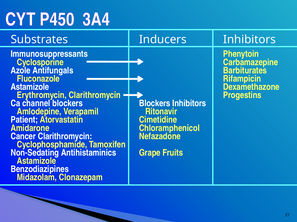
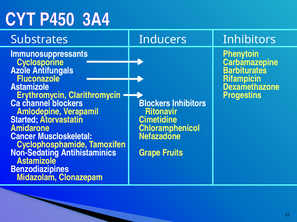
Patient: Patient -> Started (24, 120)
Cancer Clarithromycin: Clarithromycin -> Muscloskeletal (65, 137)
